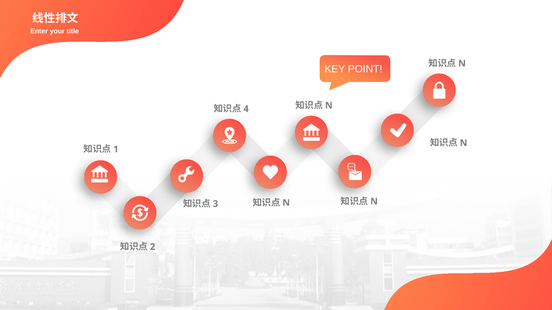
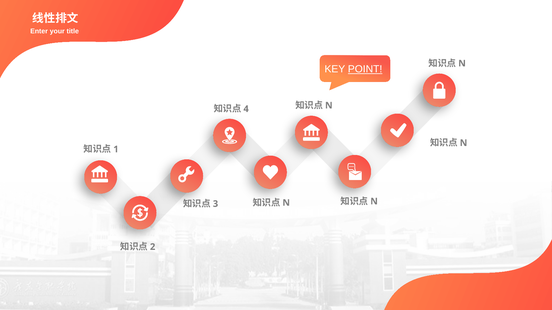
POINT underline: none -> present (365, 69)
